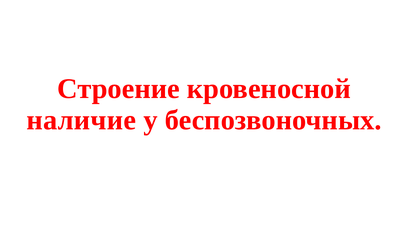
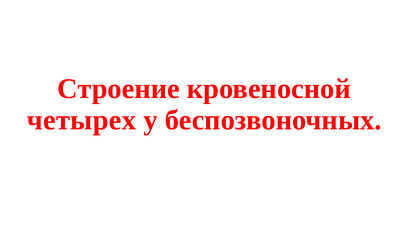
наличие: наличие -> четырех (81, 120)
